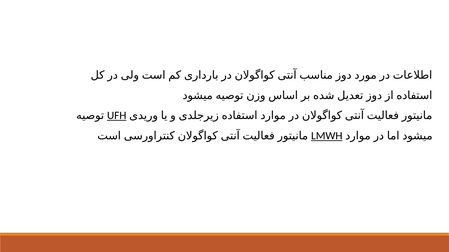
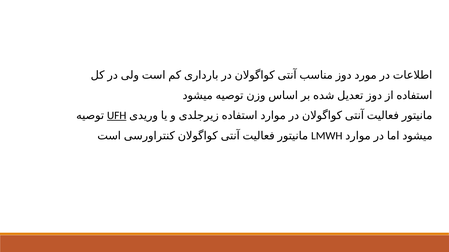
LMWH underline: present -> none (327, 136)
